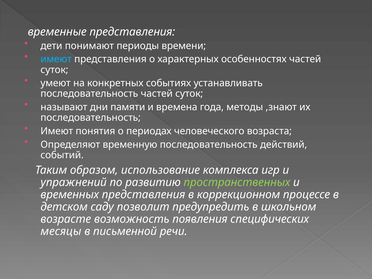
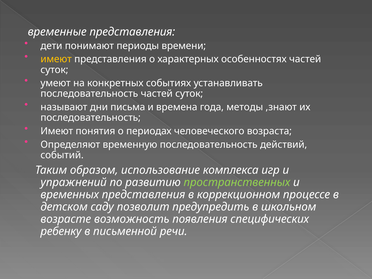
имеют colour: light blue -> yellow (56, 59)
памяти: памяти -> письма (128, 107)
месяцы: месяцы -> ребенку (61, 231)
